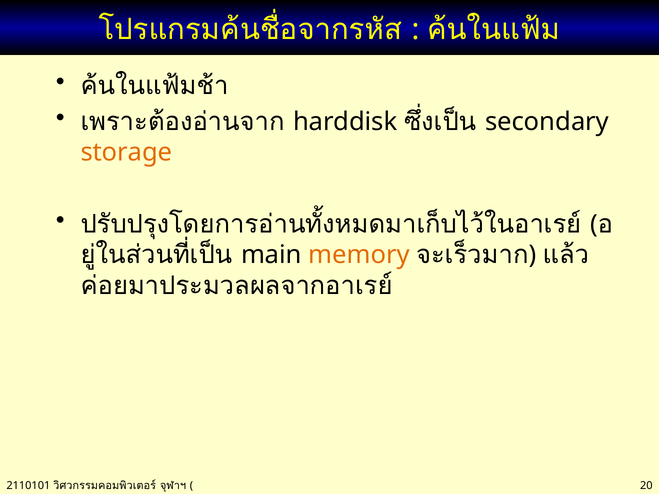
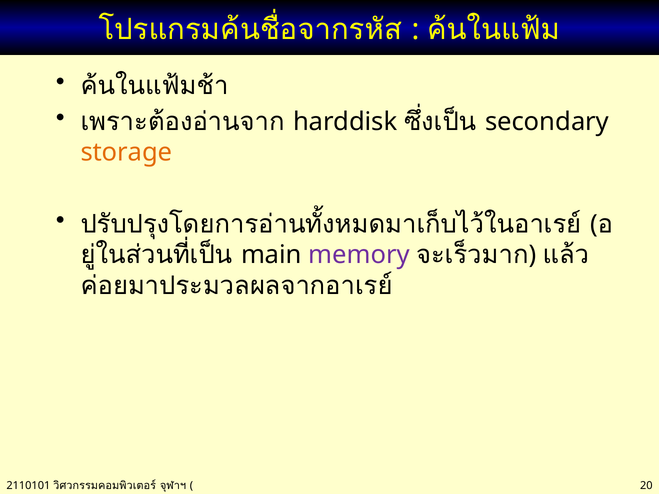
memory colour: orange -> purple (359, 255)
